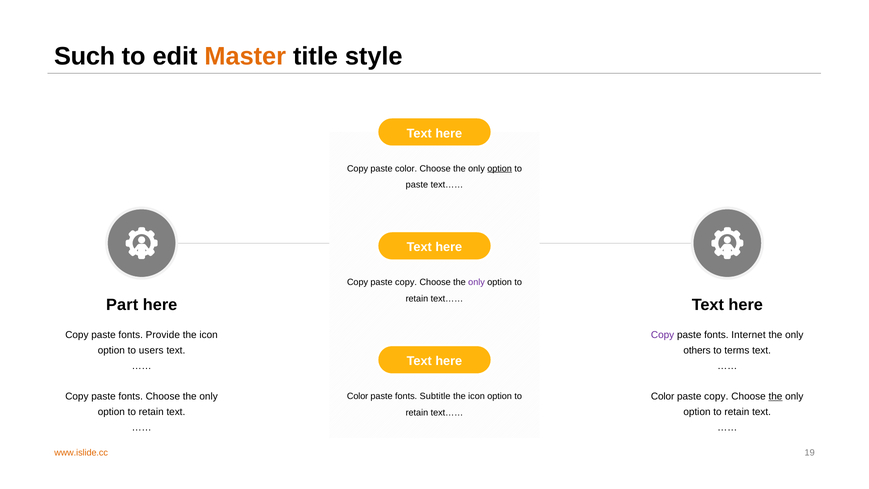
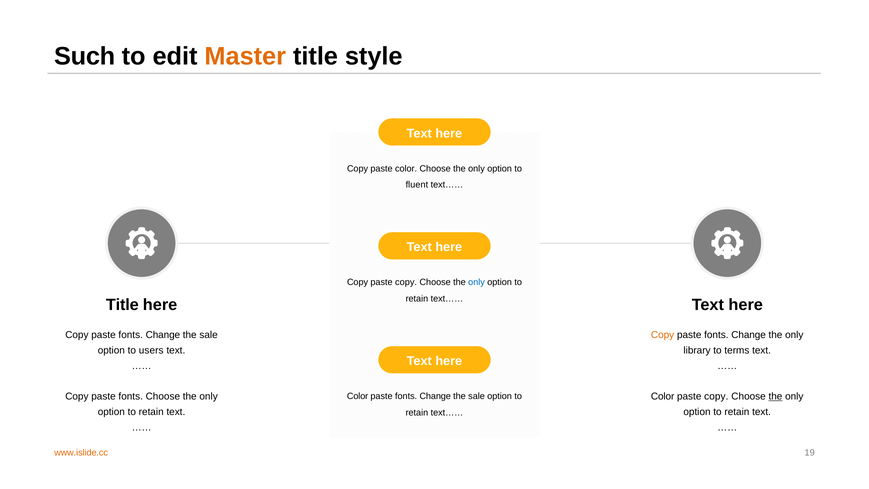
option underline: present -> none (500, 168)
paste: paste -> fluent (417, 185)
only colour: purple -> blue (477, 282)
Part: Part -> Title (122, 305)
Provide: Provide -> Change (163, 335)
icon: icon -> sale (209, 335)
Copy colour: purple -> orange (663, 335)
Internet: Internet -> Change (749, 335)
others: others -> library (697, 350)
Subtitle: Subtitle -> Change (435, 396)
icon: icon -> sale (477, 396)
